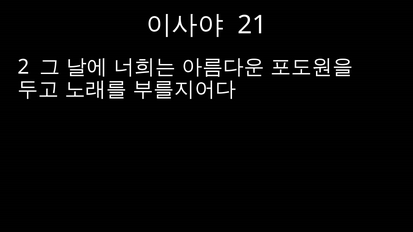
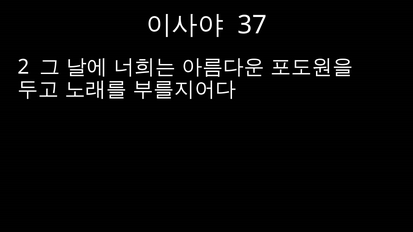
21: 21 -> 37 (252, 25)
